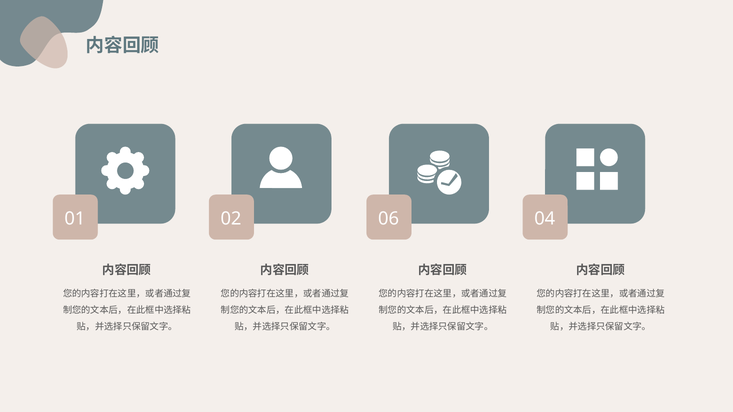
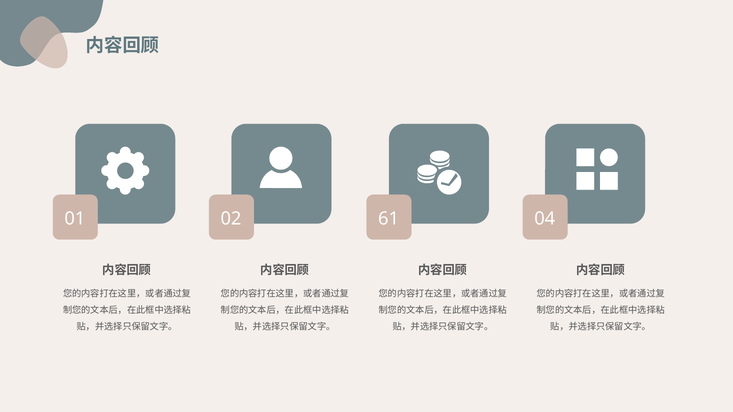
06: 06 -> 61 (389, 219)
